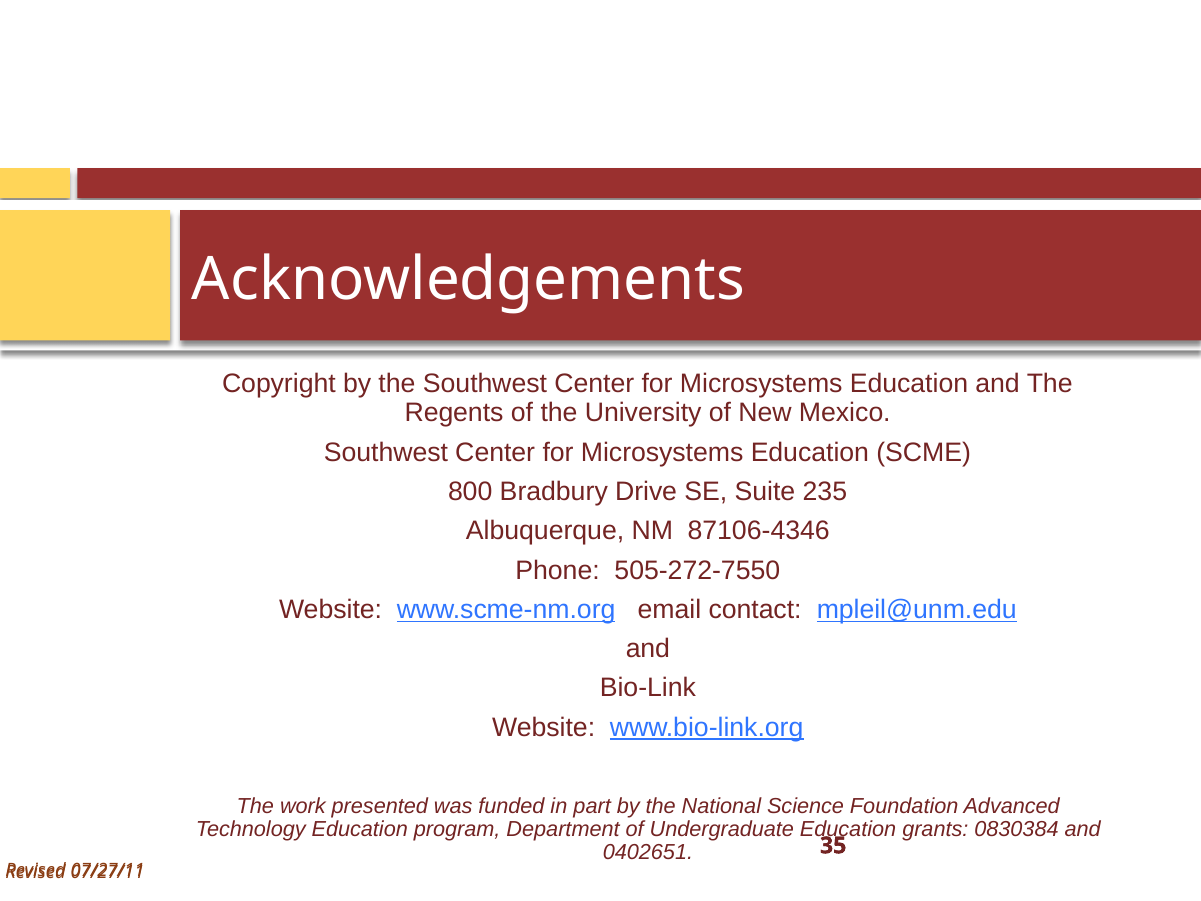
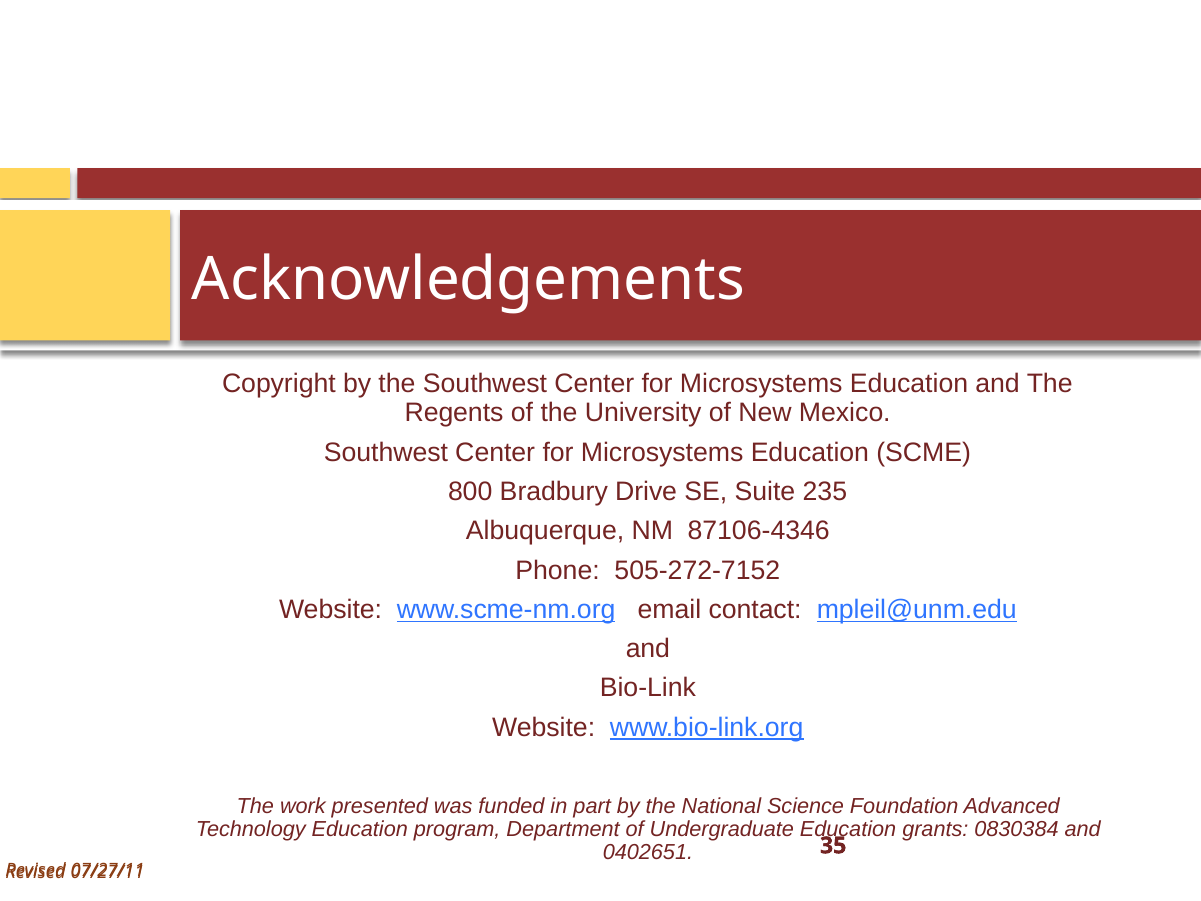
505-272-7550: 505-272-7550 -> 505-272-7152 (697, 570)
